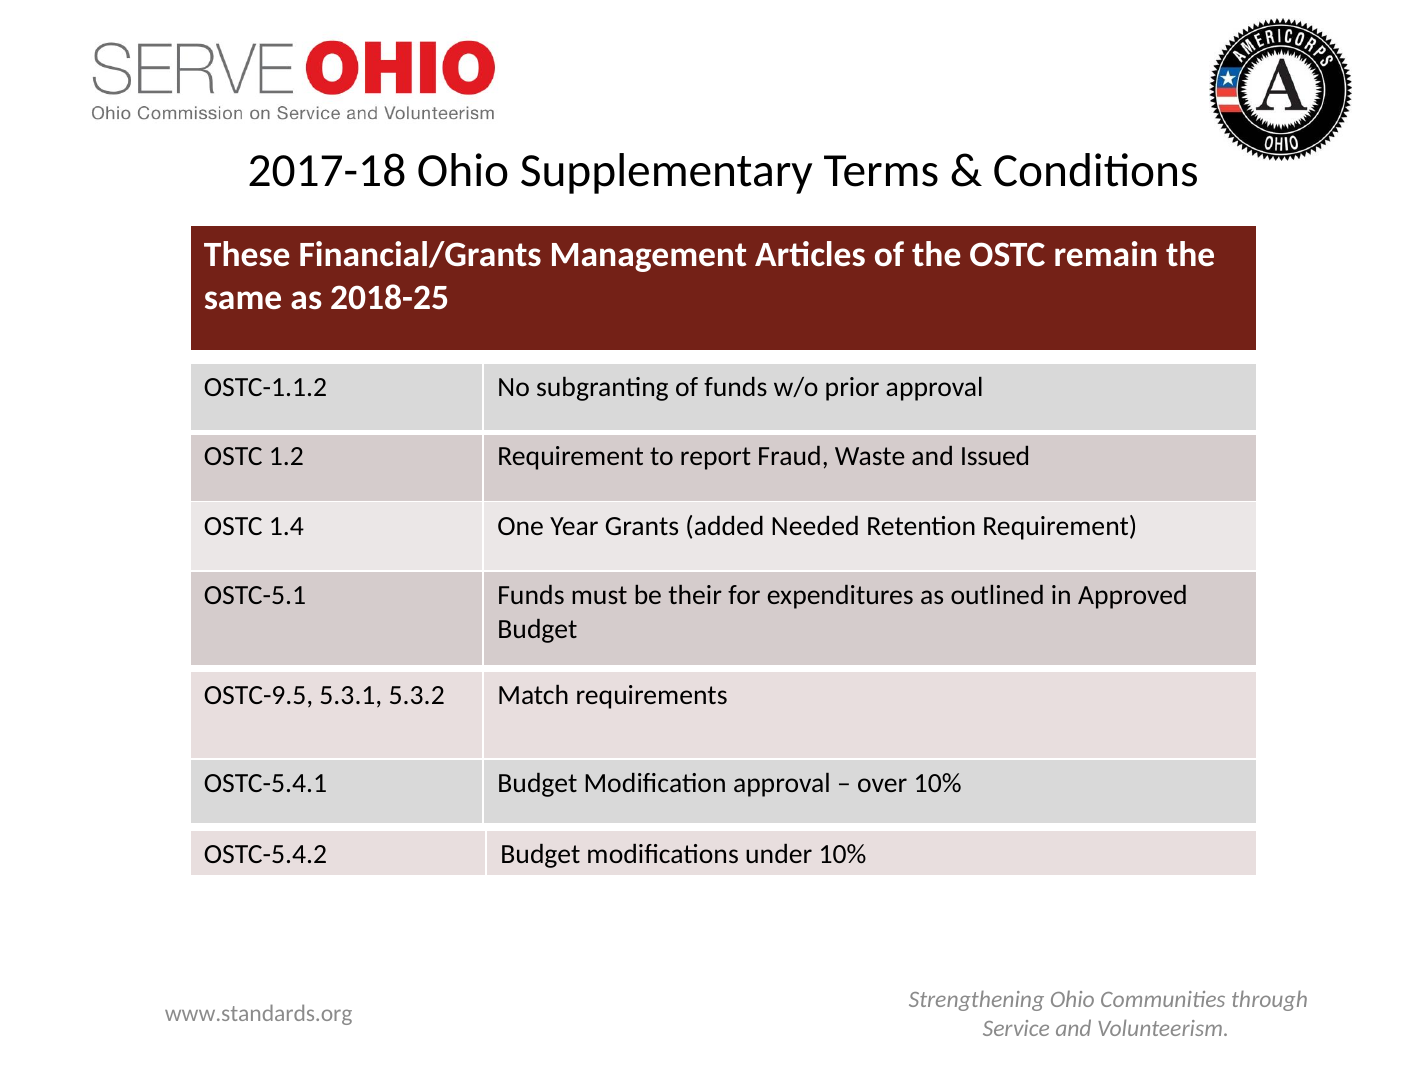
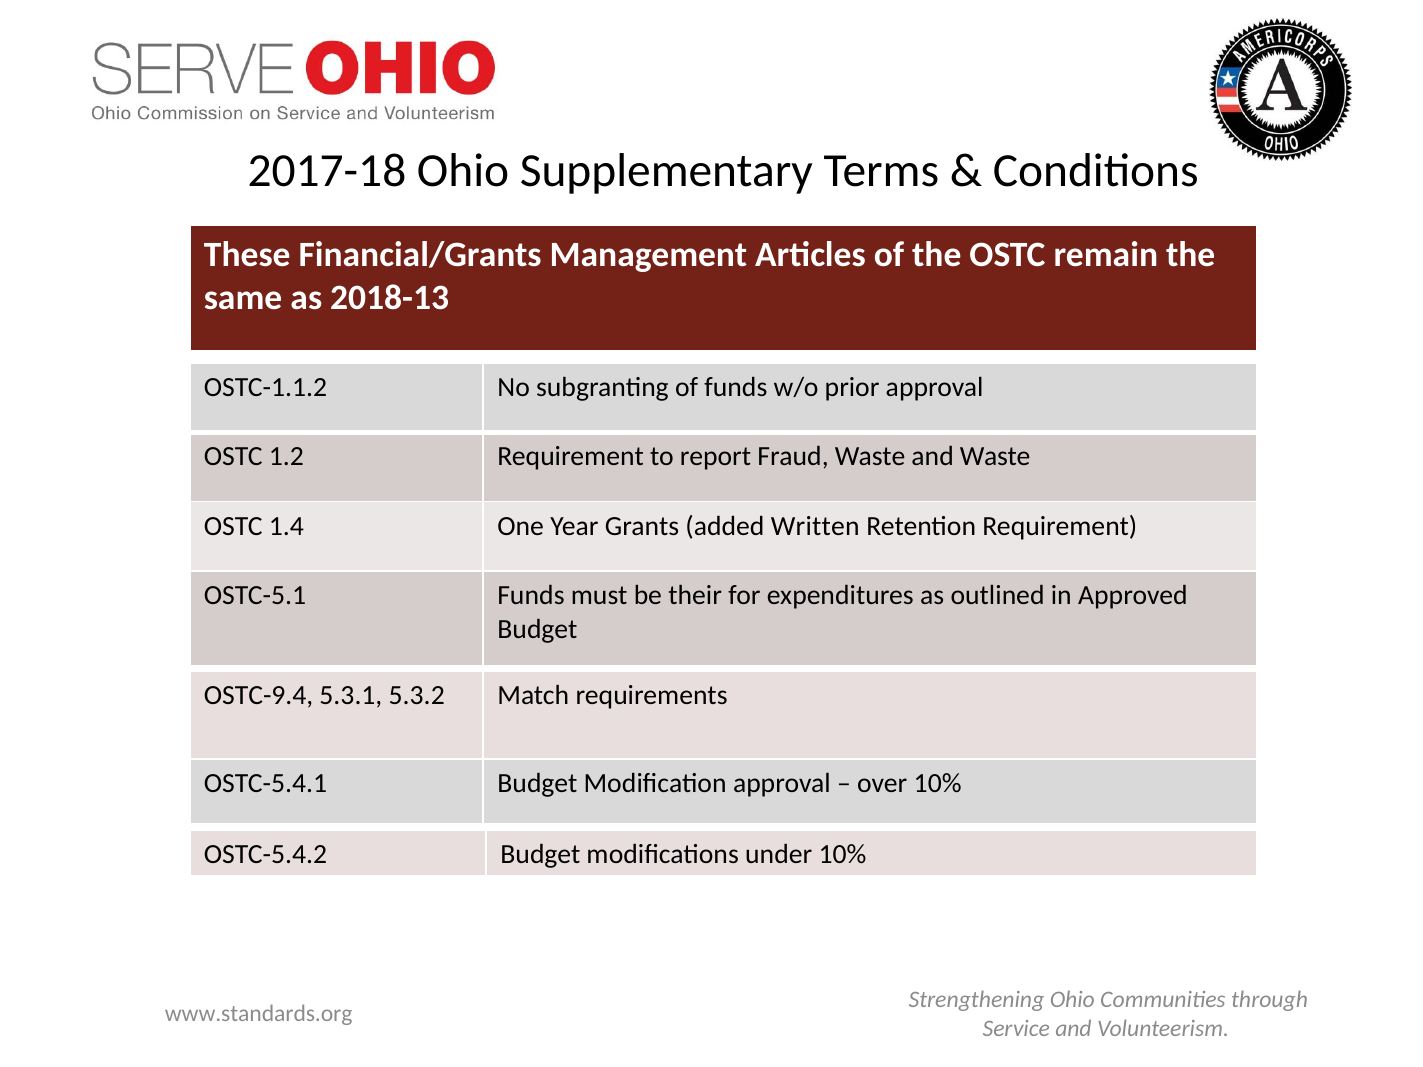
2018-25: 2018-25 -> 2018-13 (390, 298)
and Issued: Issued -> Waste (995, 457)
Needed: Needed -> Written (815, 526)
OSTC-9.5: OSTC-9.5 -> OSTC-9.4 (259, 696)
